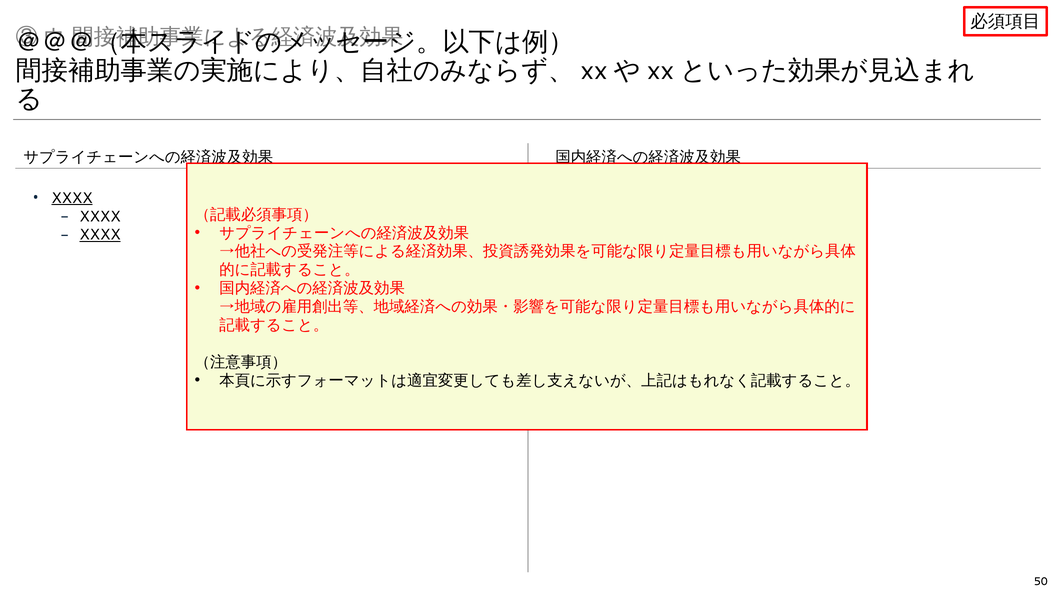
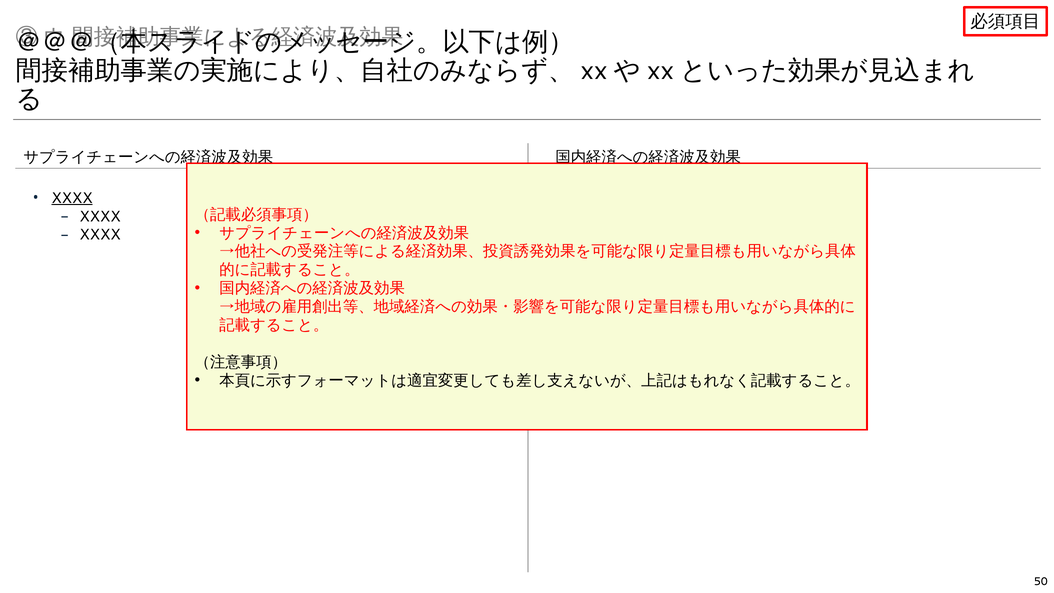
XXXX underline: present -> none (100, 235)
